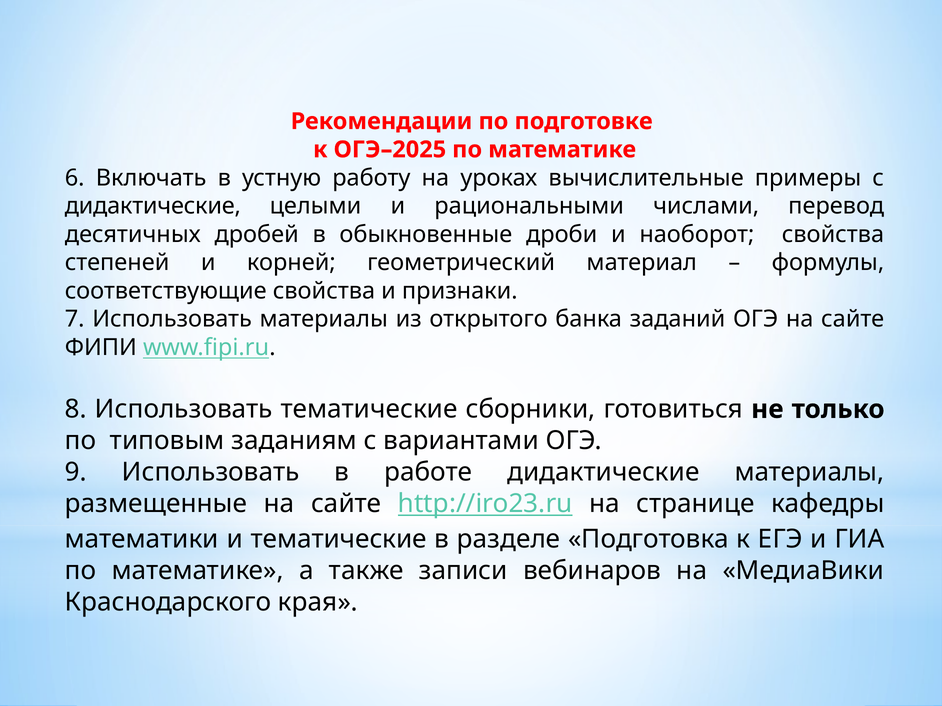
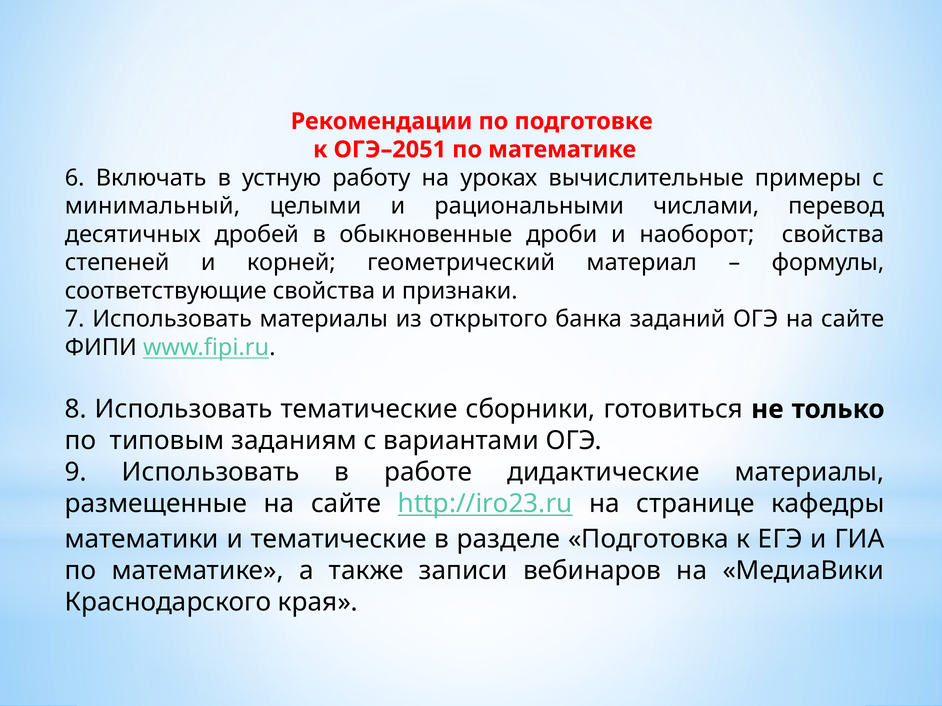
ОГЭ–2025: ОГЭ–2025 -> ОГЭ–2051 (390, 150)
дидактические: дидактические -> минимальный (153, 206)
